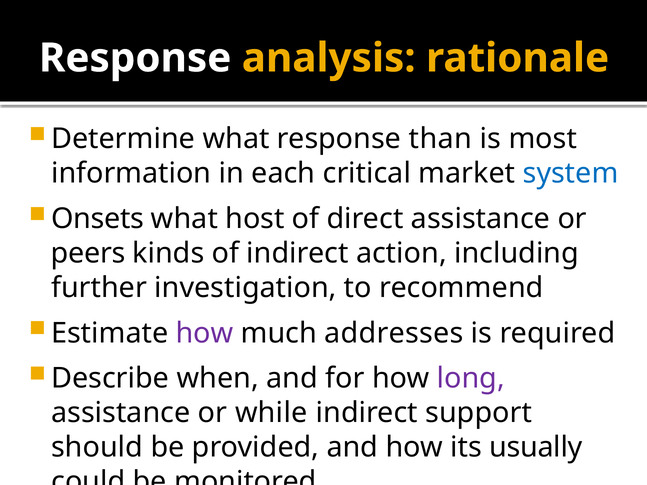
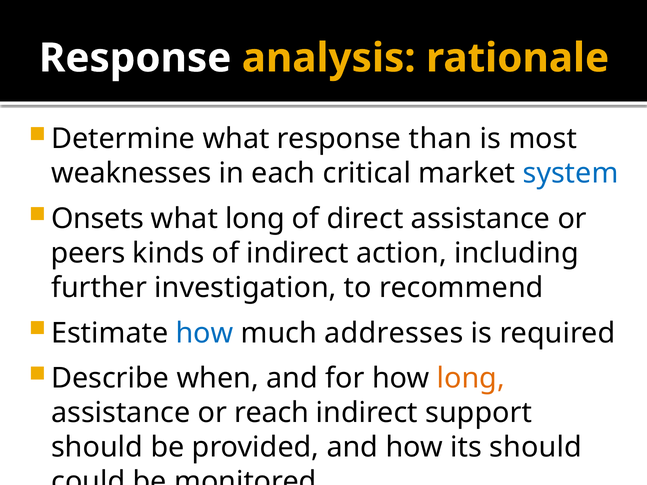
information: information -> weaknesses (131, 174)
what host: host -> long (255, 219)
how colour: purple -> blue (205, 333)
long colour: purple -> orange (471, 378)
while: while -> reach (272, 413)
its usually: usually -> should (536, 448)
